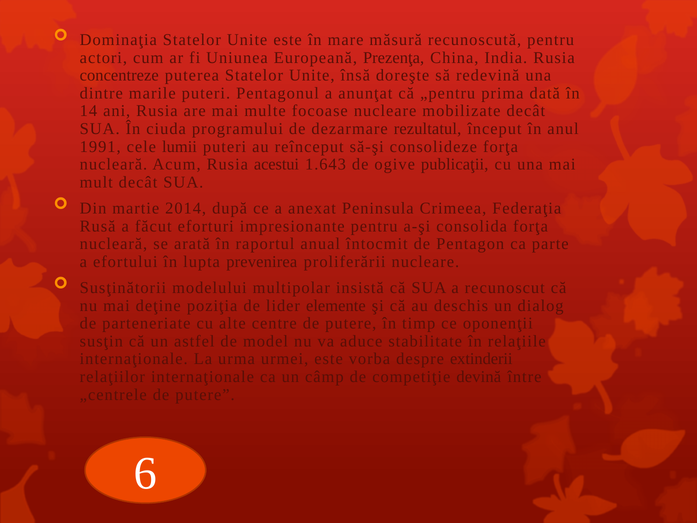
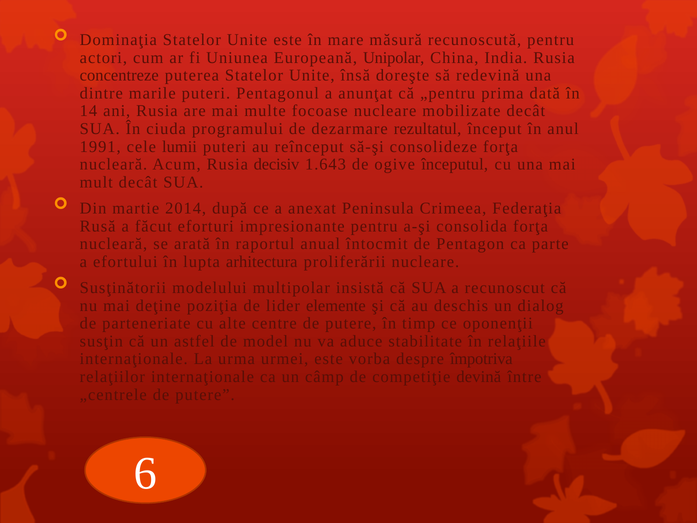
Prezenţa: Prezenţa -> Unipolar (394, 58)
acestui: acestui -> decisiv (277, 164)
publicaţii: publicaţii -> începutul (455, 164)
prevenirea: prevenirea -> arhitectura (262, 262)
extinderii: extinderii -> împotriva (481, 359)
